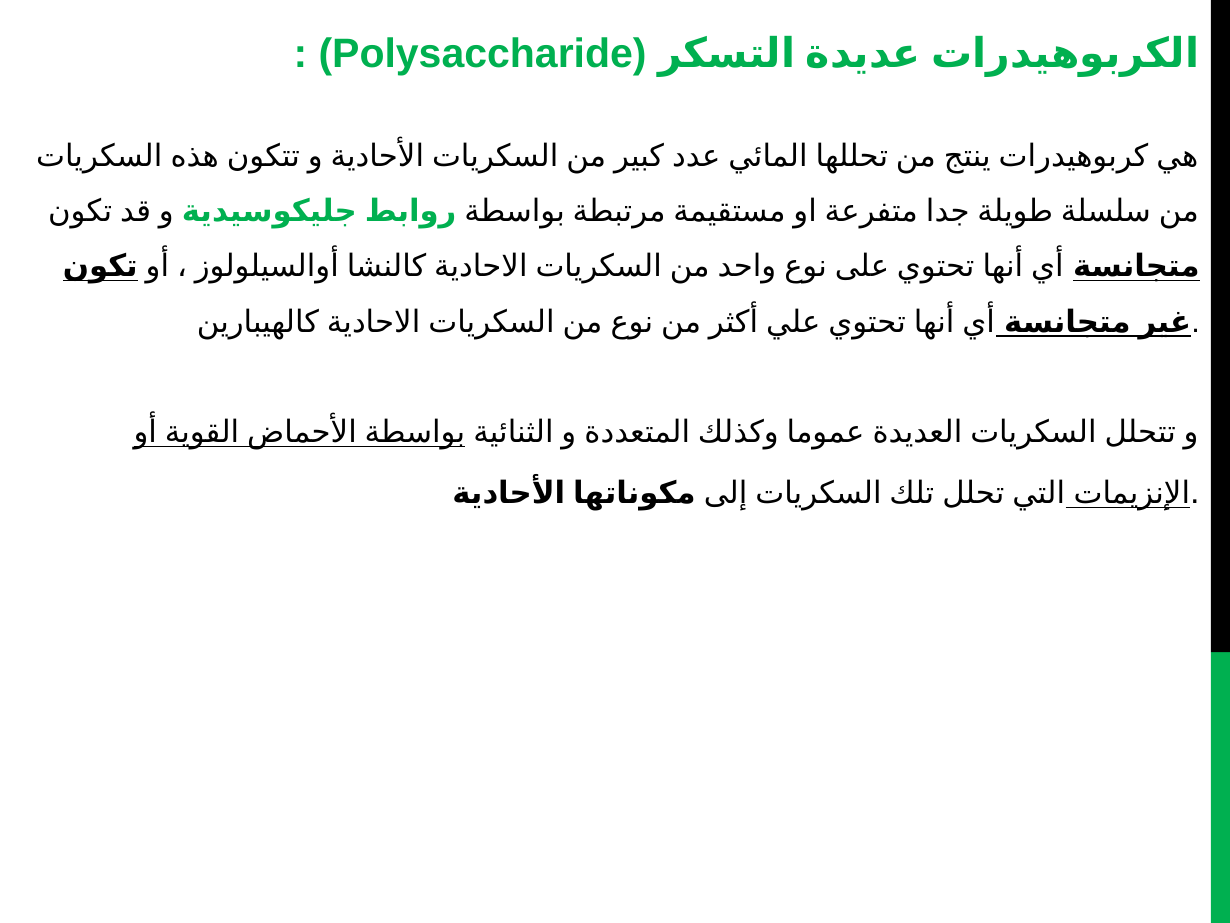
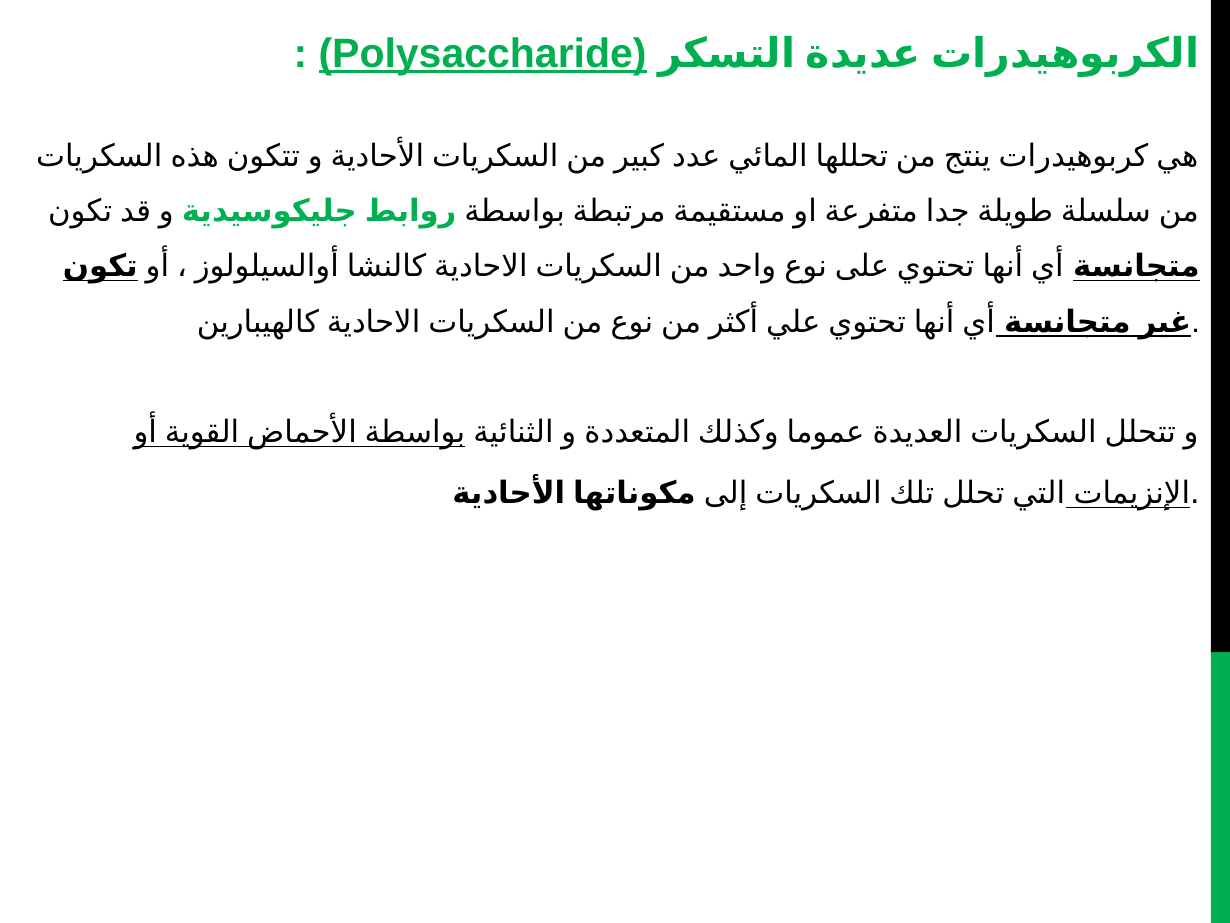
Polysaccharide underline: none -> present (483, 54)
